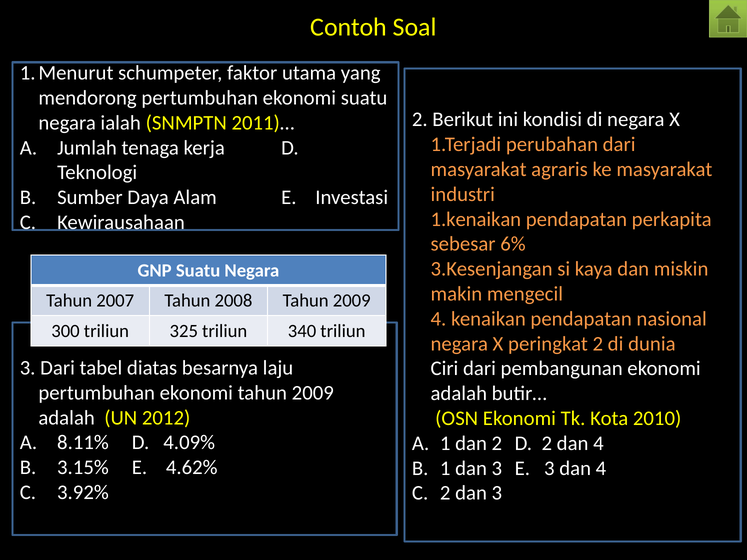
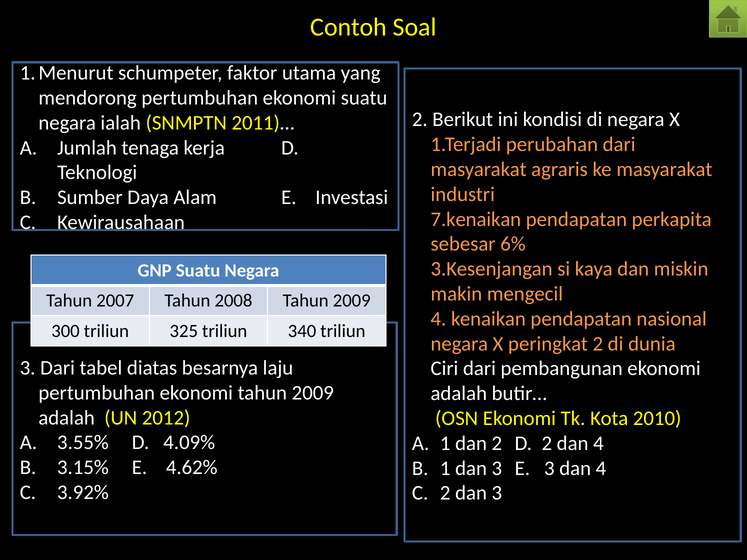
1.kenaikan: 1.kenaikan -> 7.kenaikan (476, 219)
8.11%: 8.11% -> 3.55% (83, 443)
